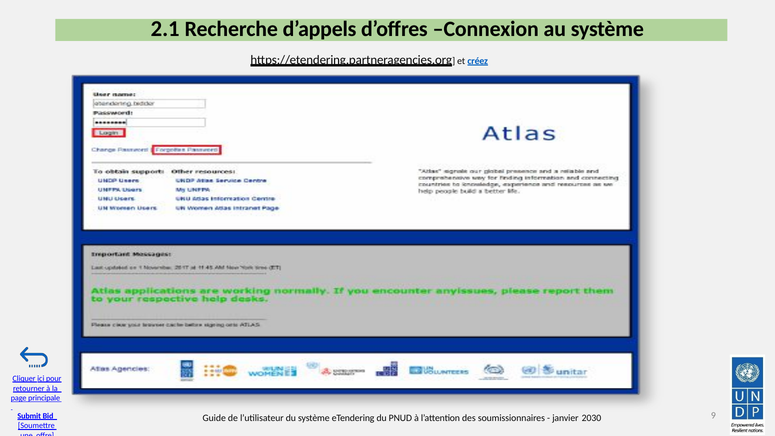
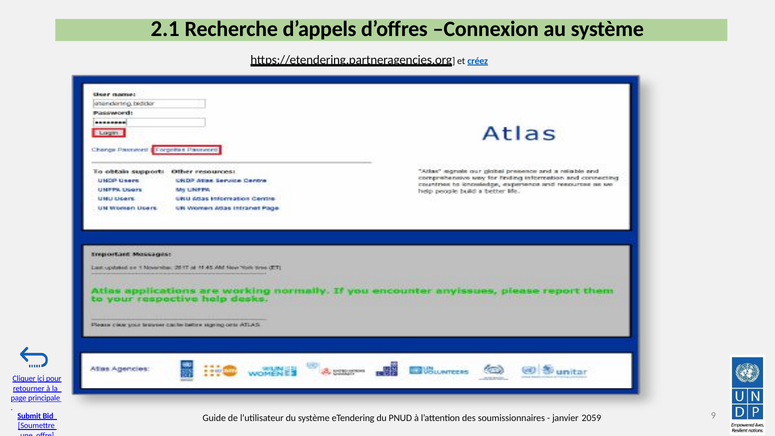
2030: 2030 -> 2059 (591, 418)
